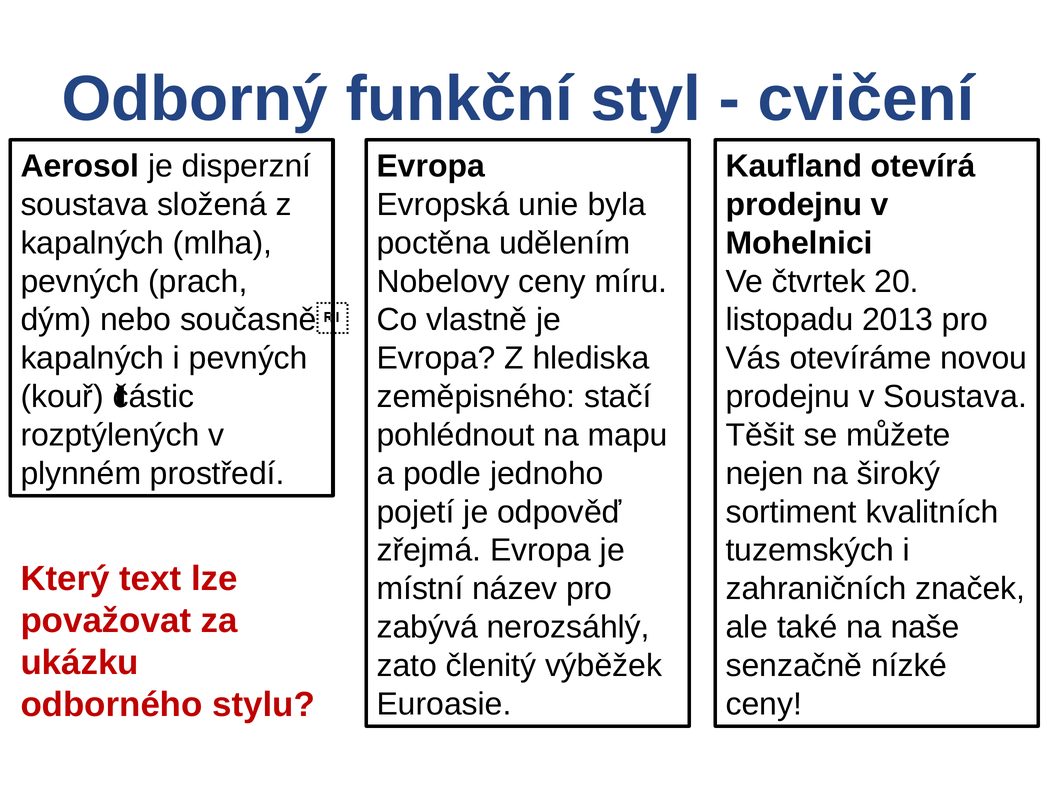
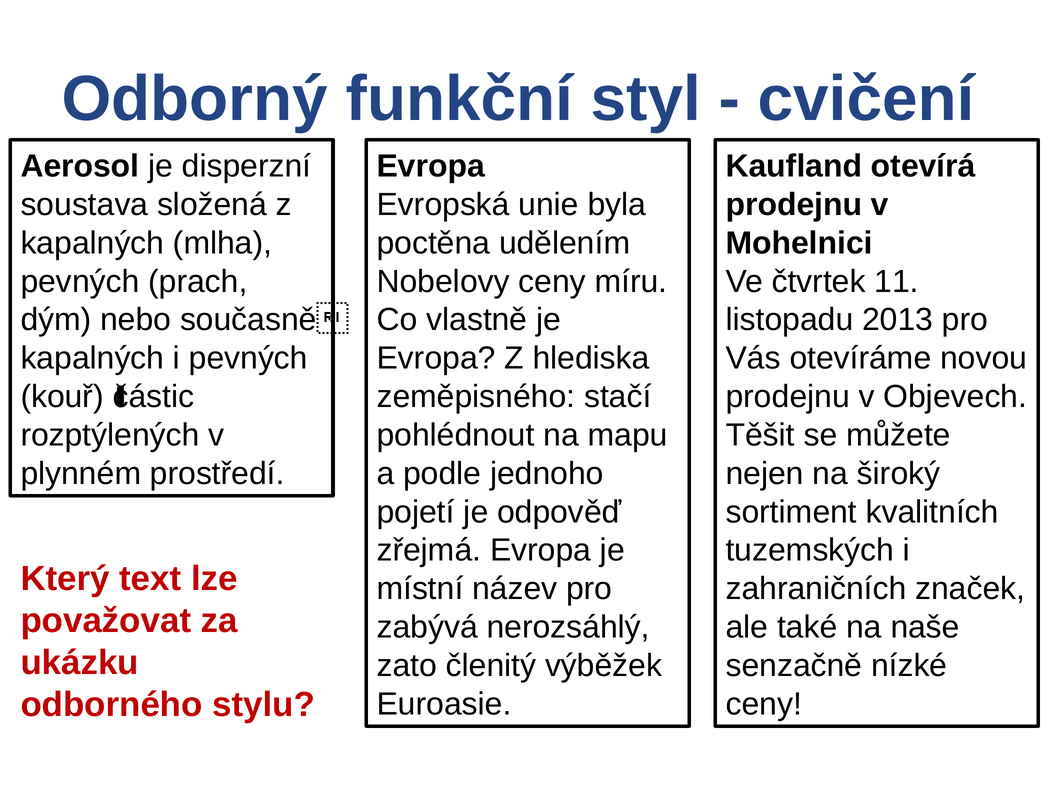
20: 20 -> 11 (897, 281)
v Soustava: Soustava -> Objevech (955, 396)
